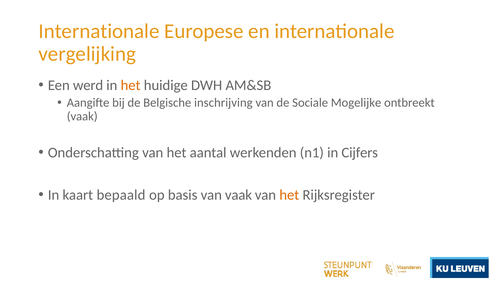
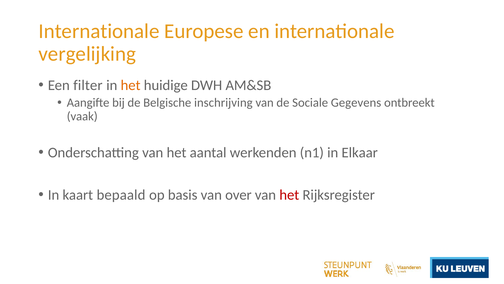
werd: werd -> filter (88, 85)
Mogelijke: Mogelijke -> Gegevens (356, 103)
Cijfers: Cijfers -> Elkaar (360, 152)
van vaak: vaak -> over (238, 195)
het colour: orange -> red (289, 195)
